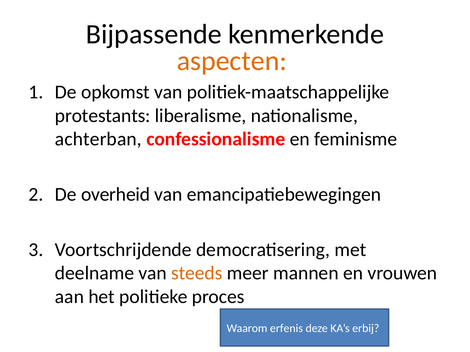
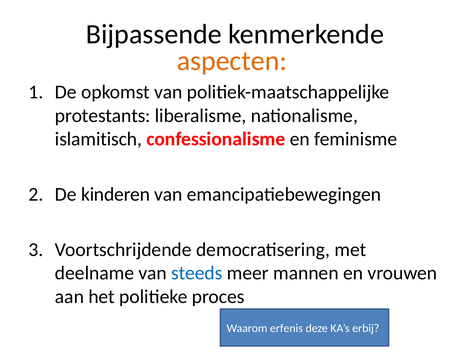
achterban: achterban -> islamitisch (98, 139)
overheid: overheid -> kinderen (116, 195)
steeds colour: orange -> blue (197, 274)
